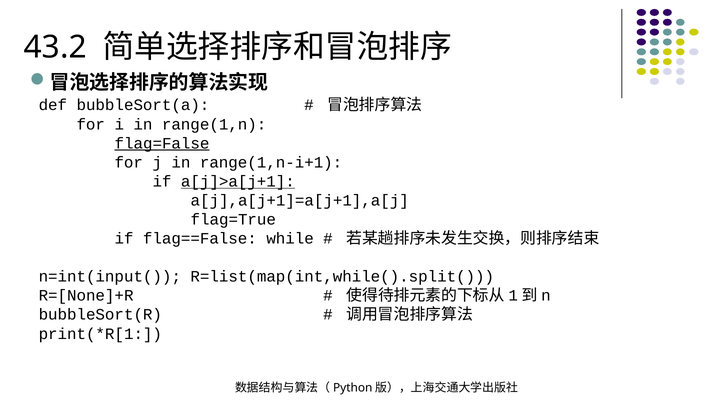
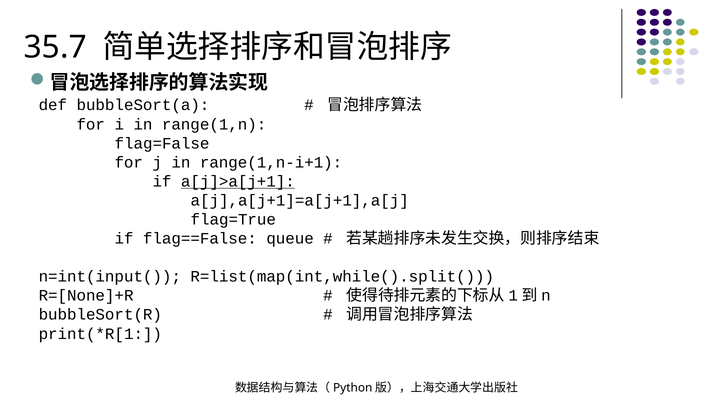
43.2: 43.2 -> 35.7 (55, 47)
flag=False underline: present -> none (162, 143)
while: while -> queue (290, 238)
